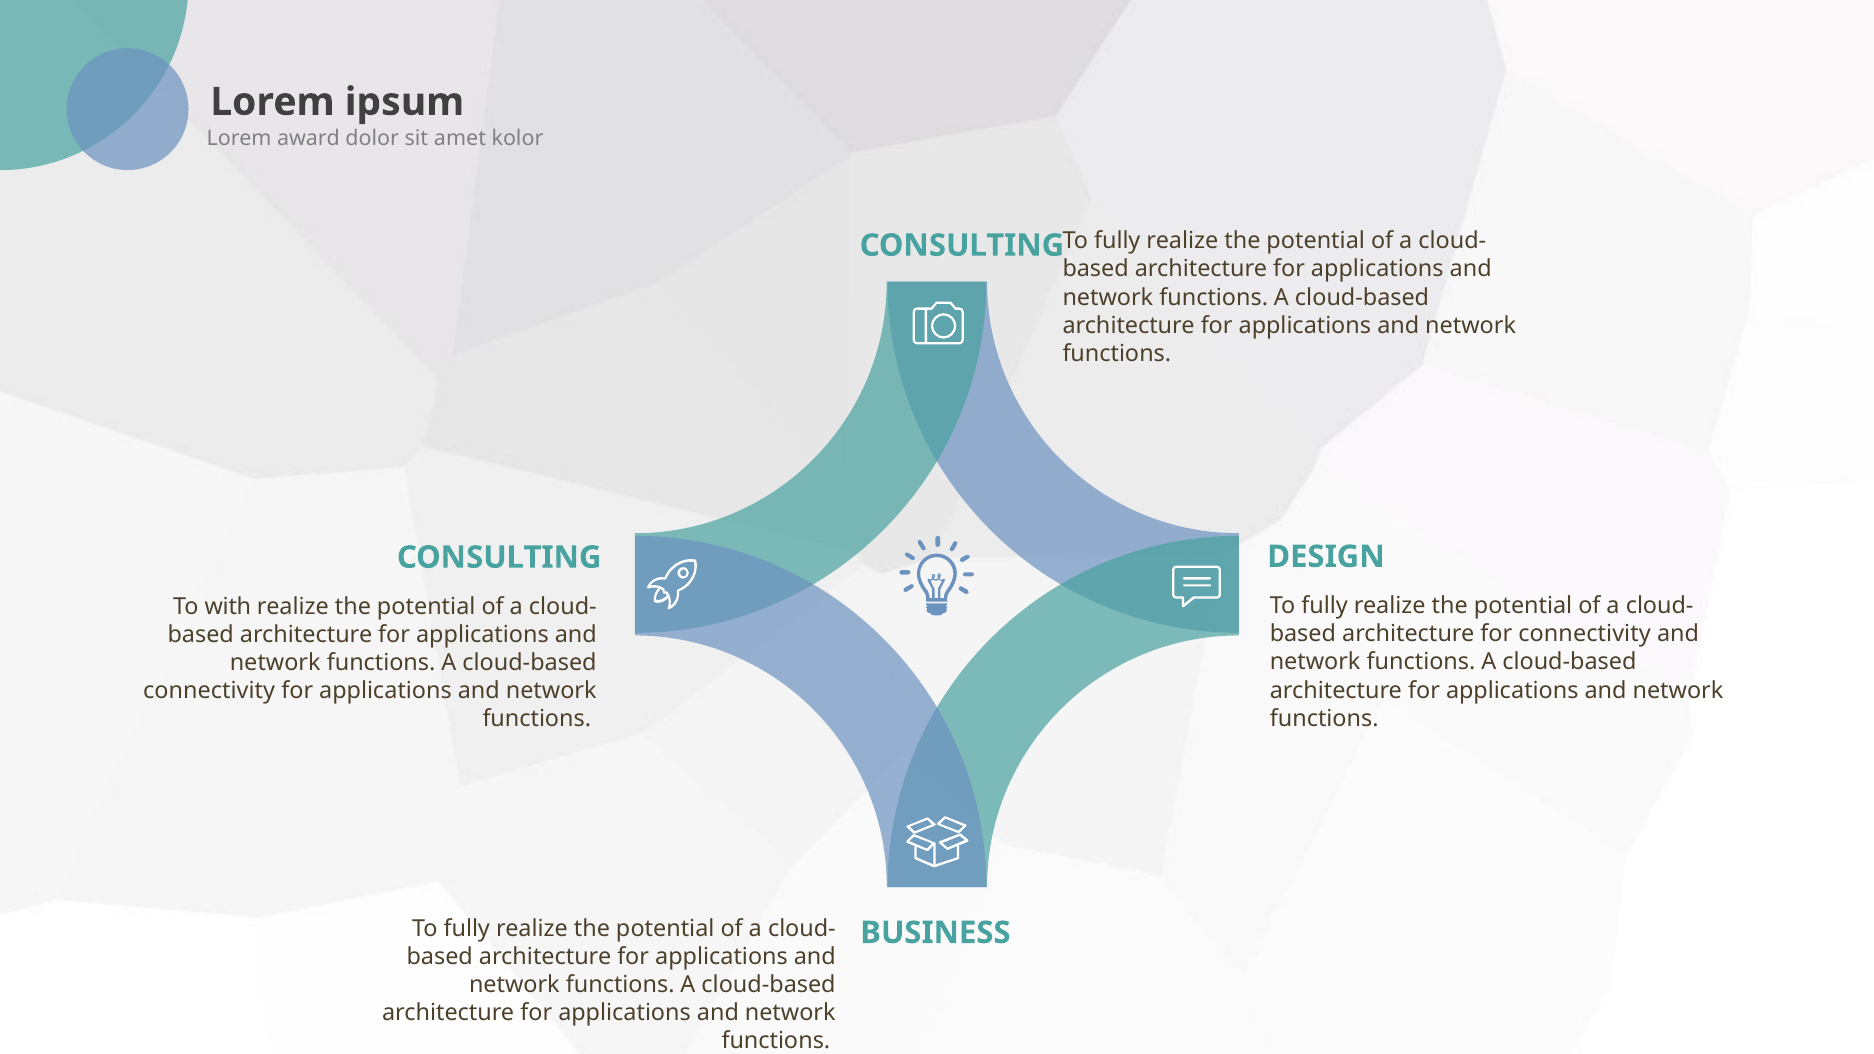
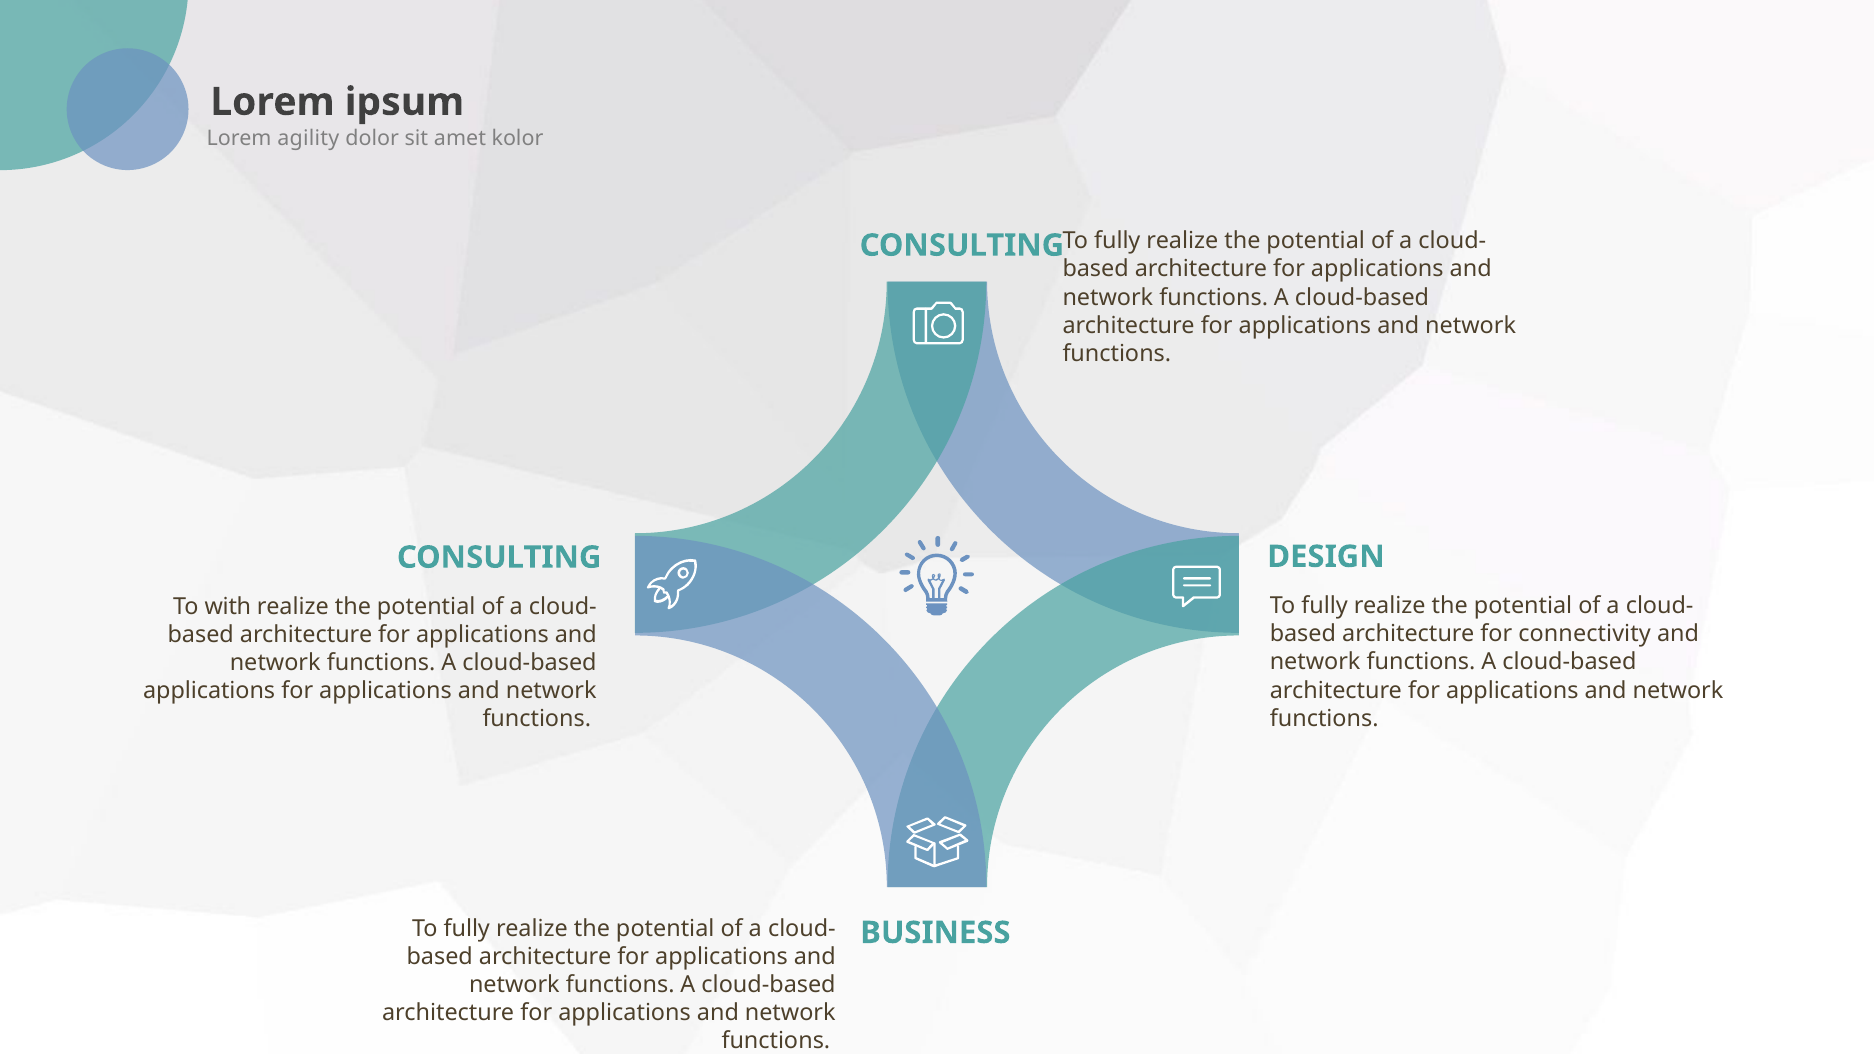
award: award -> agility (308, 139)
connectivity: connectivity -> applications (209, 691)
